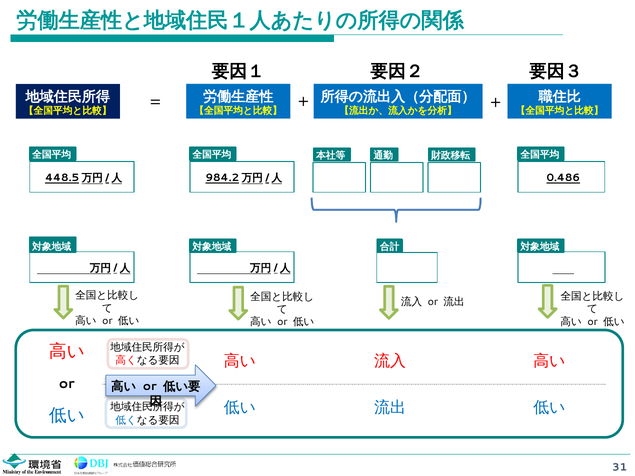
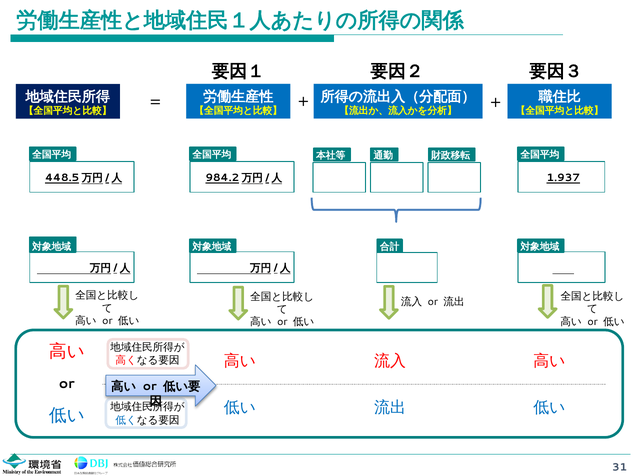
0.486: 0.486 -> 1.937 (563, 178)
